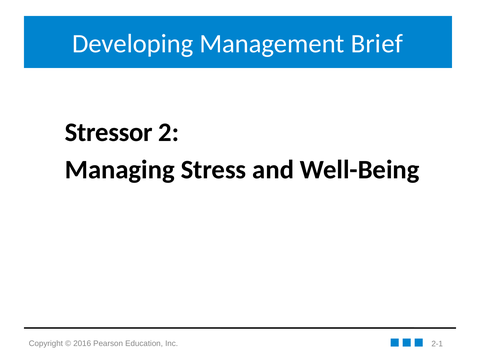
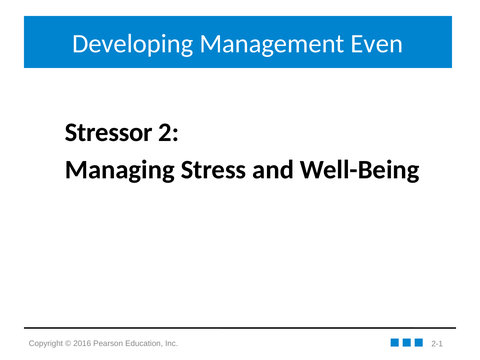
Brief: Brief -> Even (377, 44)
